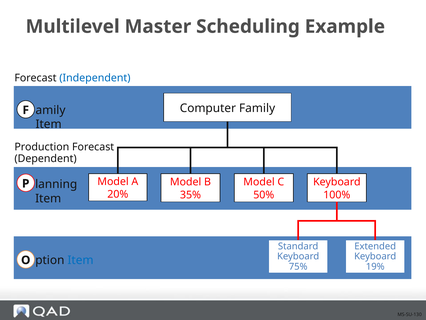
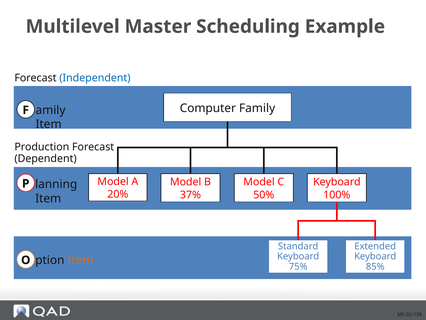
35%: 35% -> 37% (190, 195)
Item colour: blue -> orange (80, 260)
19%: 19% -> 85% (375, 266)
